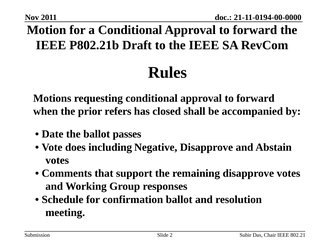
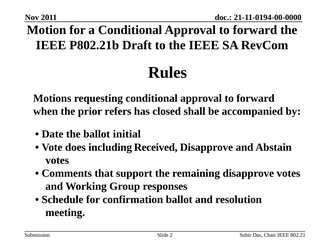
passes: passes -> initial (127, 134)
Negative: Negative -> Received (156, 147)
